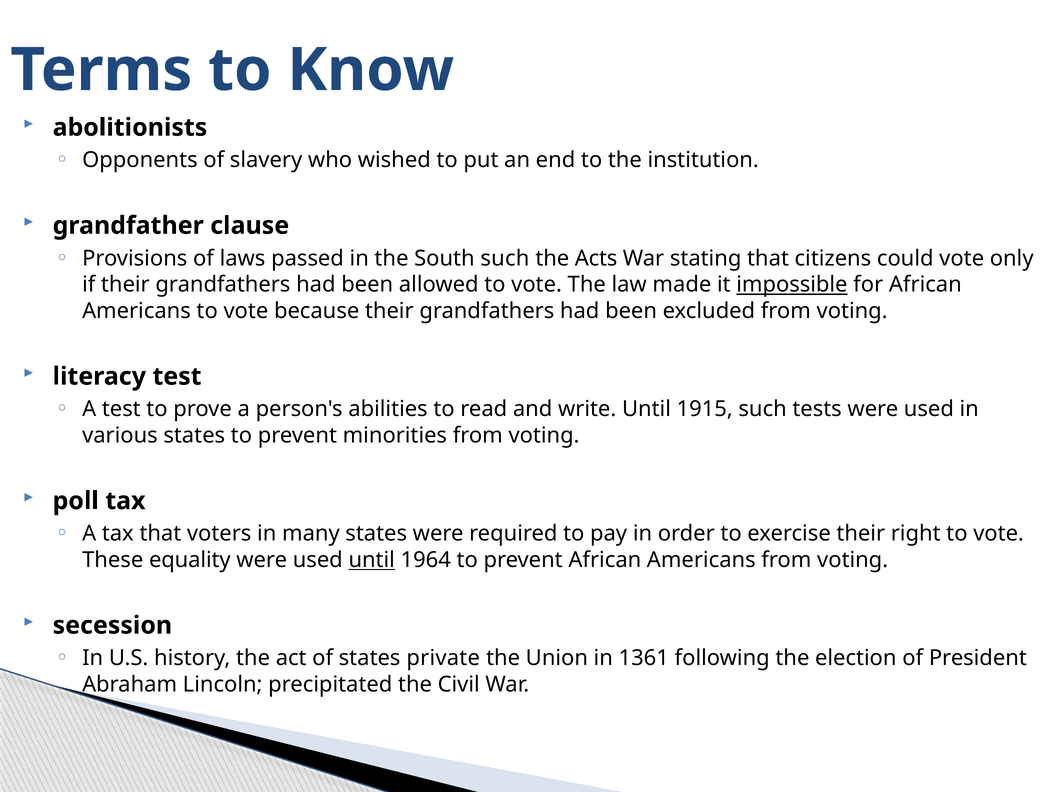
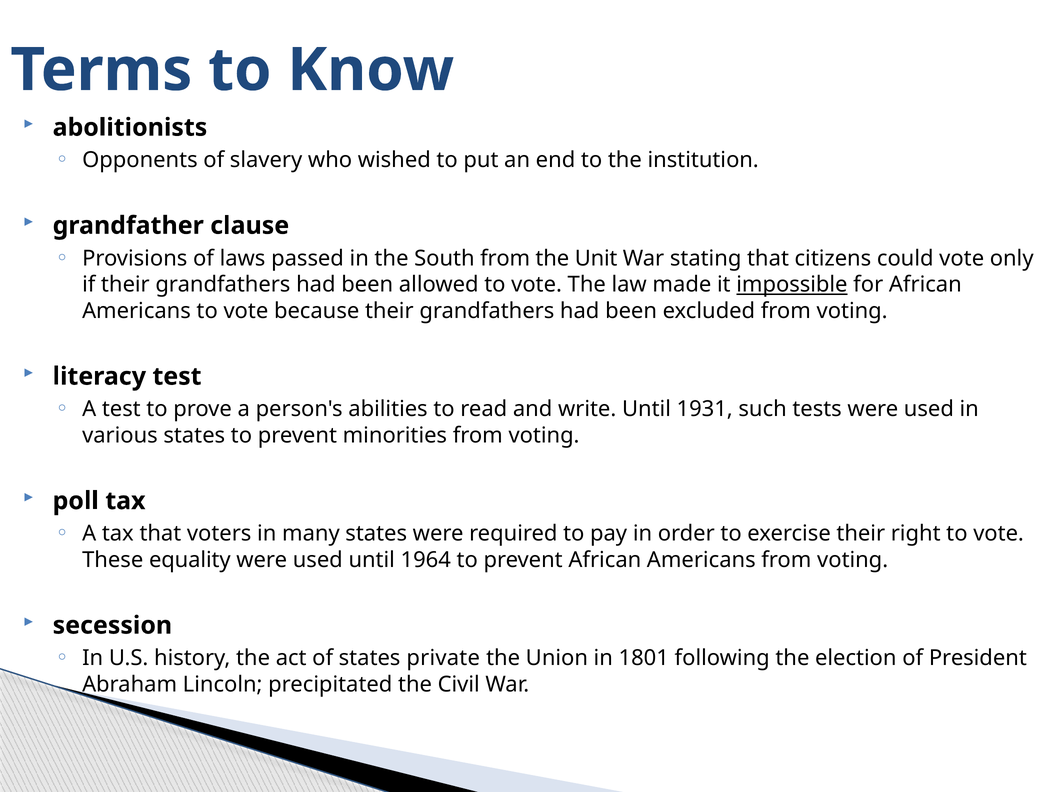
South such: such -> from (505, 258)
Acts: Acts -> Unit (596, 258)
1915: 1915 -> 1931 (705, 409)
until underline: present -> none (372, 560)
1361: 1361 -> 1801 (644, 658)
